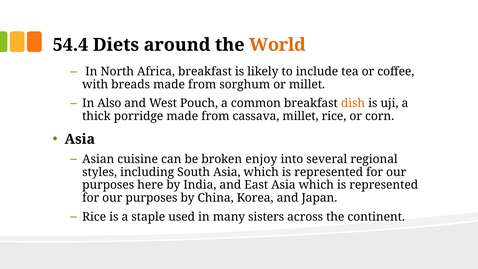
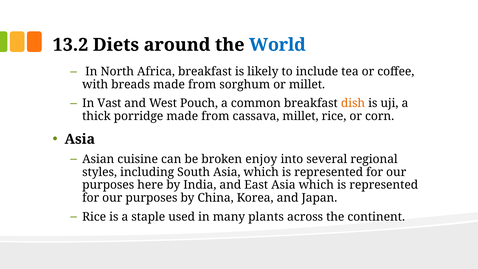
54.4: 54.4 -> 13.2 (70, 45)
World colour: orange -> blue (277, 45)
Also: Also -> Vast (109, 103)
sisters: sisters -> plants (266, 217)
